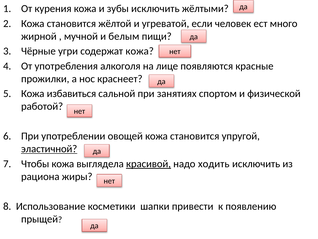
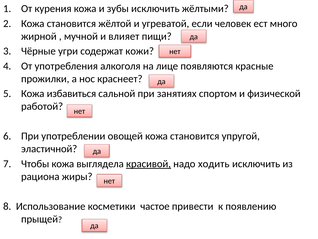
белым: белым -> влияет (124, 36)
содержат кожа: кожа -> кожи (140, 51)
эластичной underline: present -> none (49, 149)
шапки: шапки -> частое (155, 206)
